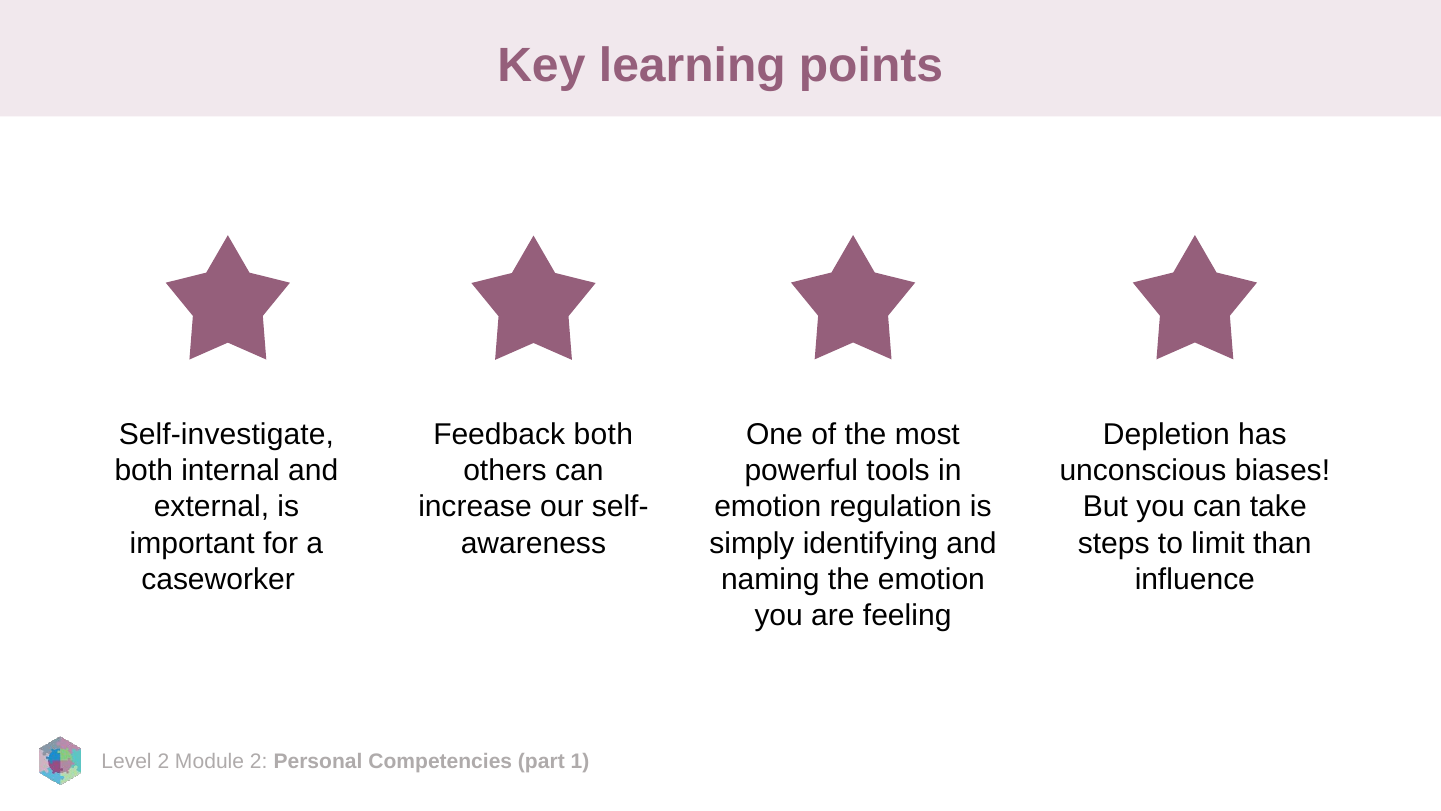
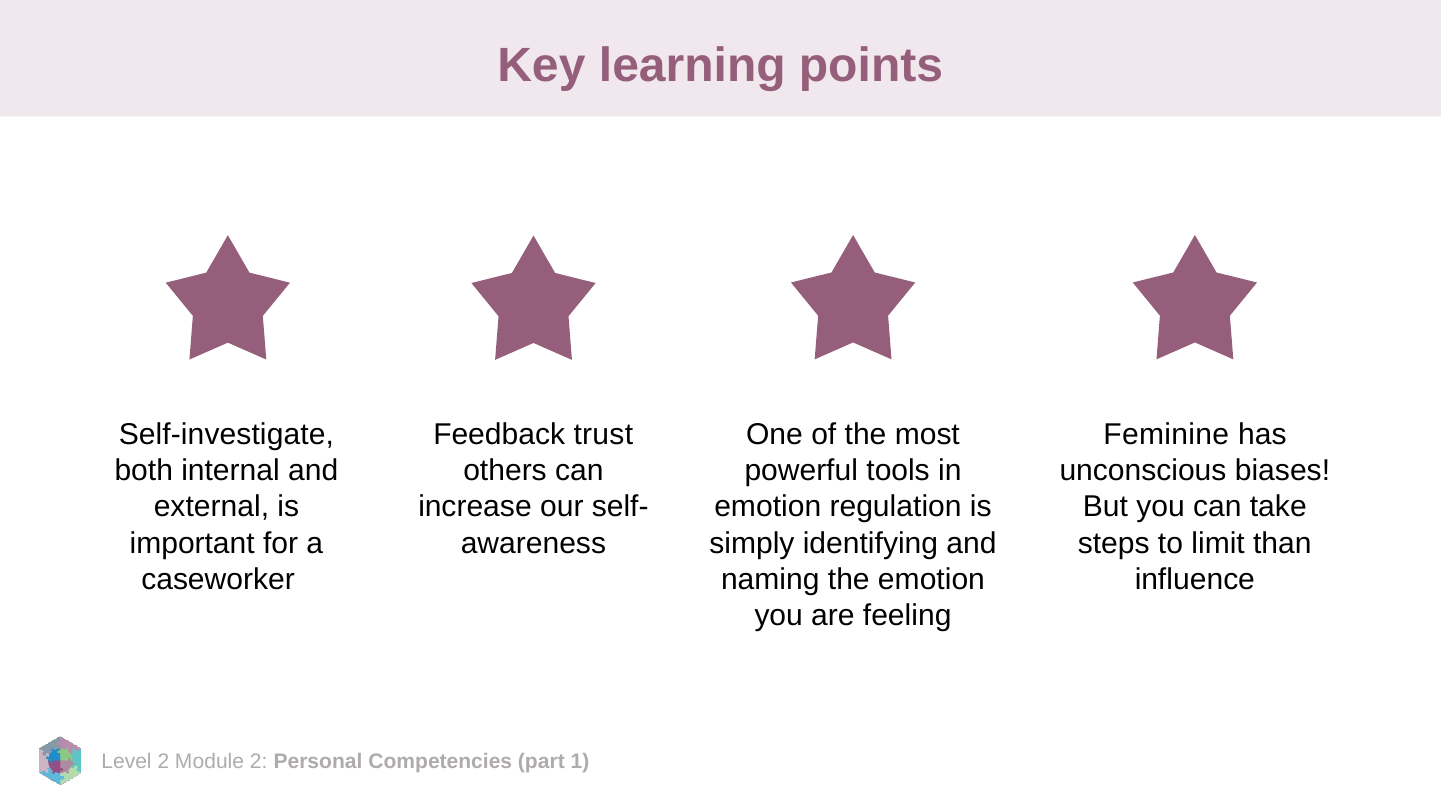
Feedback both: both -> trust (603, 435)
Depletion: Depletion -> Feminine (1166, 435)
